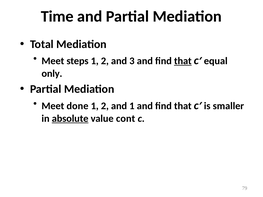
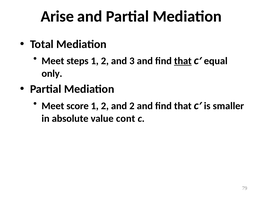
Time: Time -> Arise (57, 16)
done: done -> score (78, 106)
and 1: 1 -> 2 (132, 106)
absolute underline: present -> none (70, 119)
